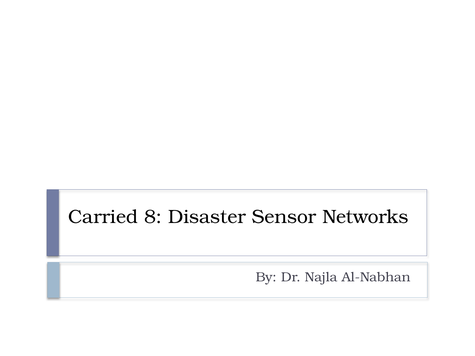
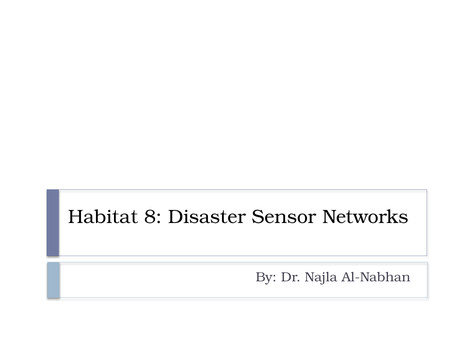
Carried: Carried -> Habitat (103, 217)
